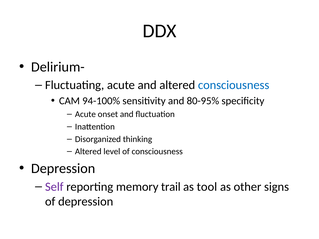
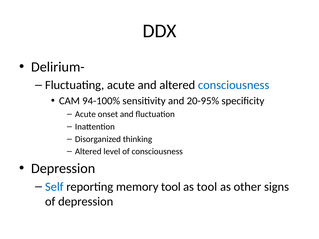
80-95%: 80-95% -> 20-95% (203, 101)
Self colour: purple -> blue (54, 187)
memory trail: trail -> tool (171, 187)
